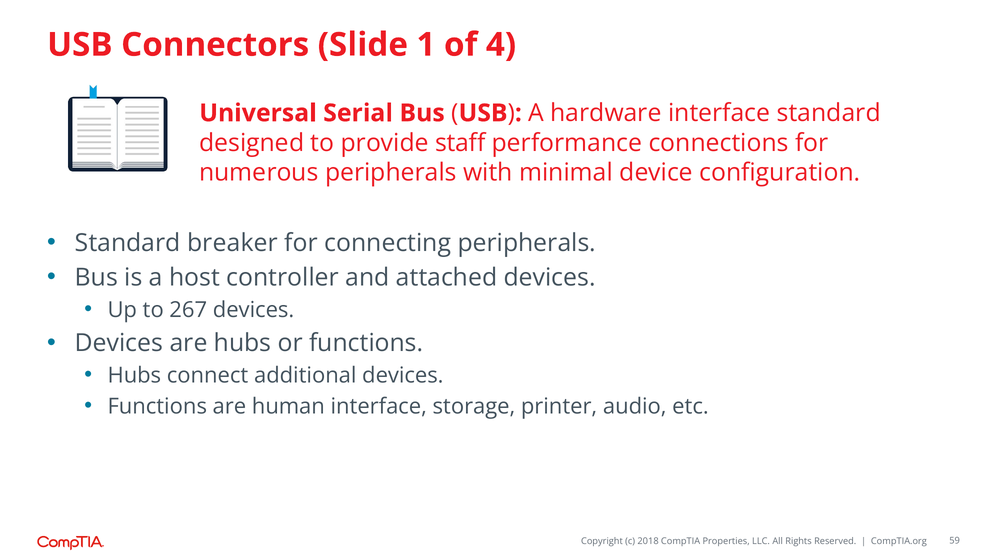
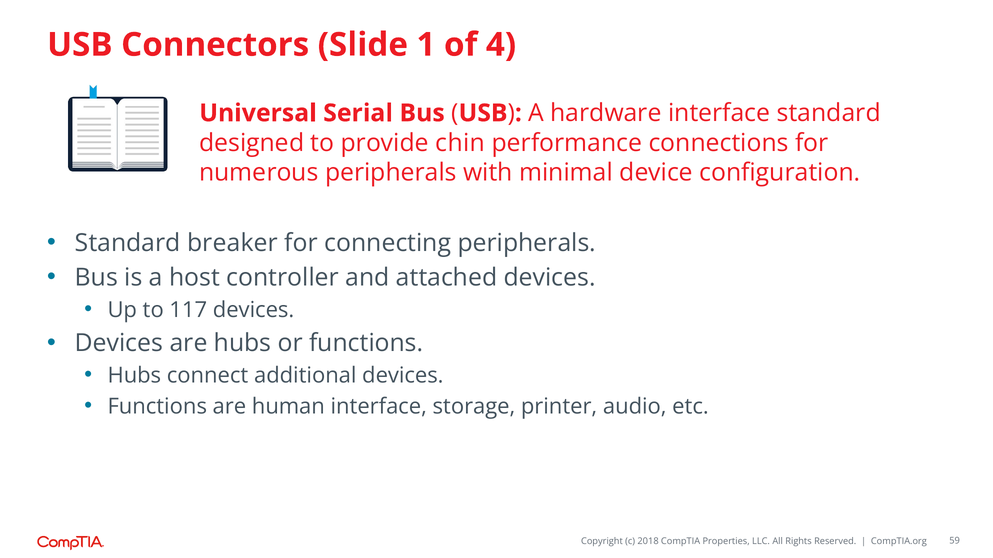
staff: staff -> chin (460, 143)
267: 267 -> 117 (188, 310)
